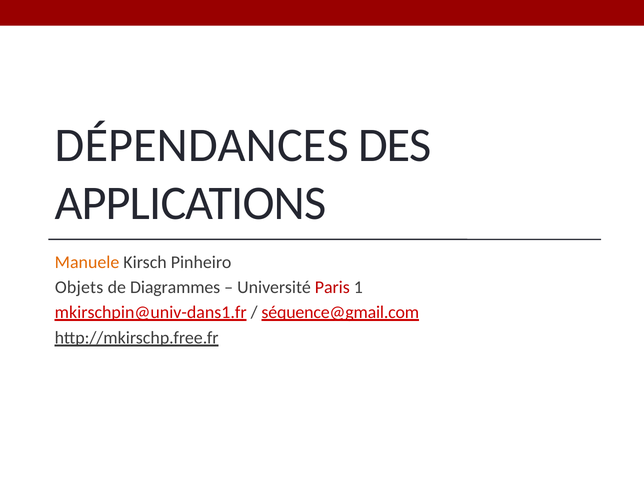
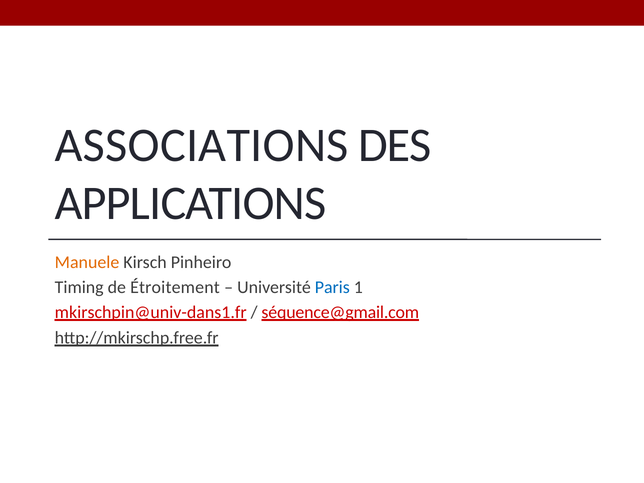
DÉPENDANCES: DÉPENDANCES -> ASSOCIATIONS (202, 146)
Objets: Objets -> Timing (79, 287)
Diagrammes: Diagrammes -> Étroitement (175, 287)
Paris colour: red -> blue (332, 287)
